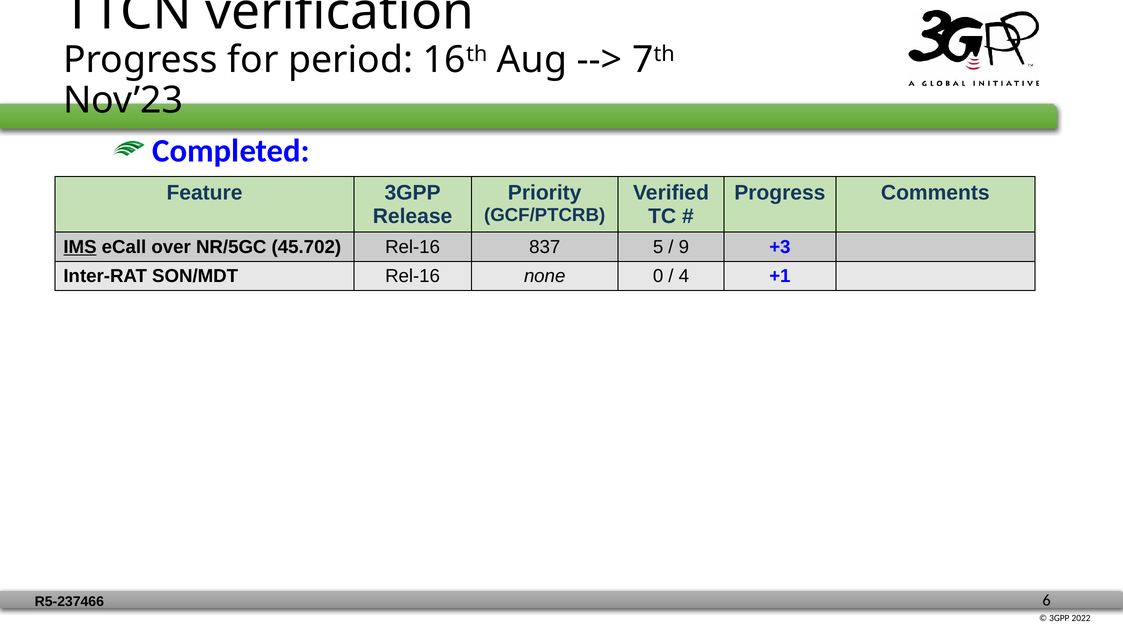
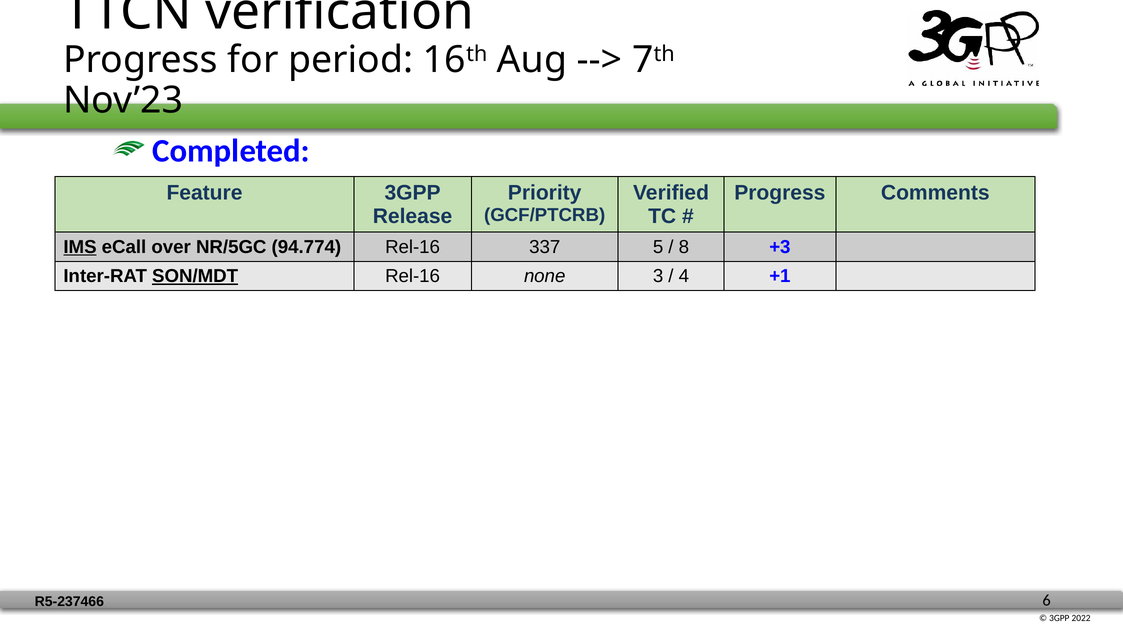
45.702: 45.702 -> 94.774 (306, 247)
837: 837 -> 337 (545, 247)
9: 9 -> 8 (684, 247)
SON/MDT underline: none -> present (195, 276)
0: 0 -> 3 (658, 276)
